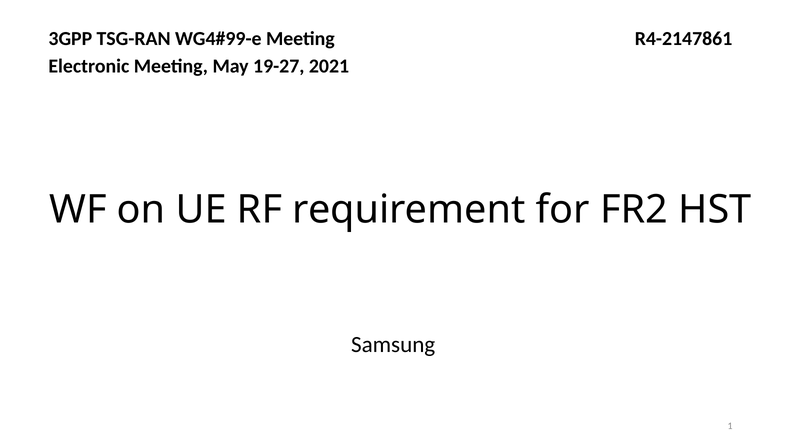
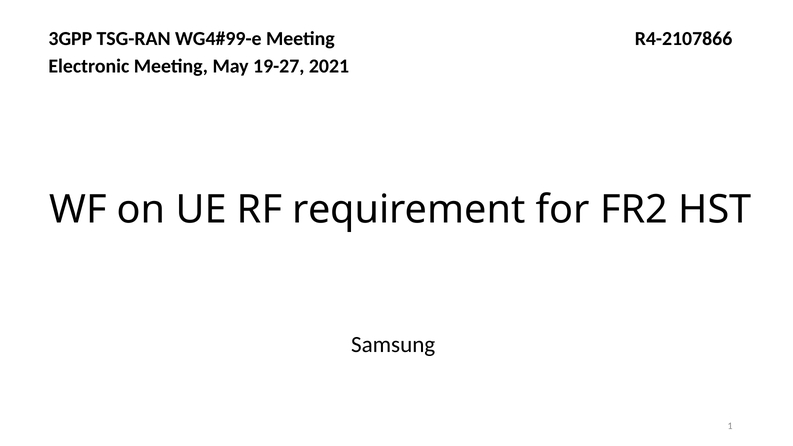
R4-2147861: R4-2147861 -> R4-2107866 (684, 39)
